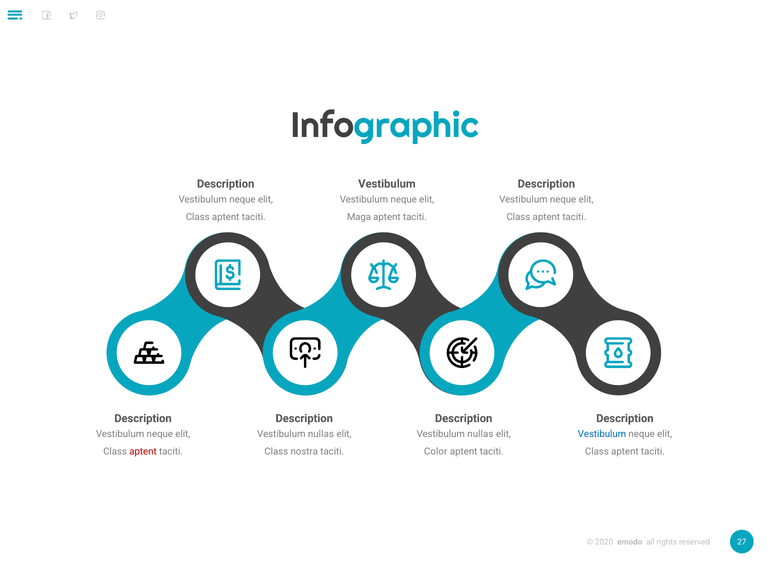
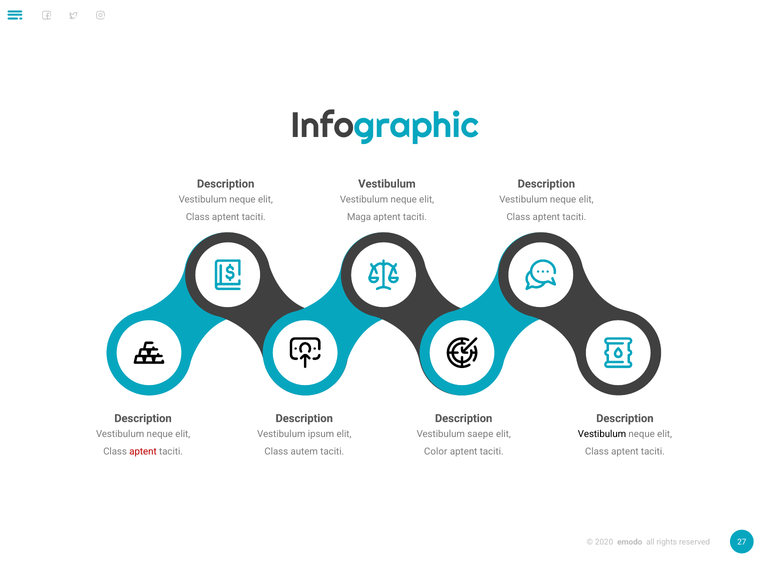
nullas: nullas -> ipsum (321, 434)
nullas: nullas -> saepe (480, 434)
Vestibulum colour: blue -> black (602, 434)
nostra: nostra -> autem (304, 451)
